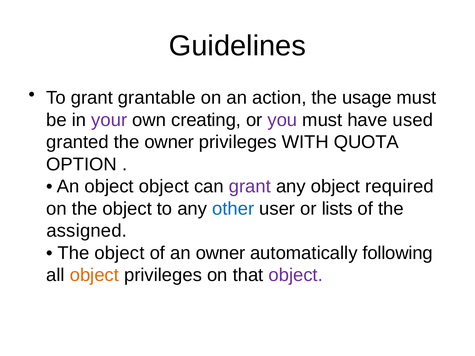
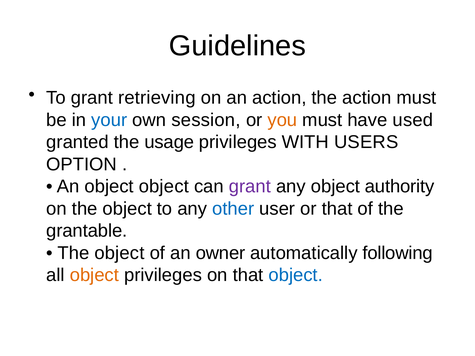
grantable: grantable -> retrieving (157, 98)
the usage: usage -> action (367, 98)
your colour: purple -> blue (109, 120)
creating: creating -> session (206, 120)
you colour: purple -> orange (282, 120)
the owner: owner -> usage (169, 142)
QUOTA: QUOTA -> USERS (366, 142)
required: required -> authority (400, 187)
or lists: lists -> that (337, 209)
assigned: assigned -> grantable (87, 231)
object colour: purple -> blue (296, 275)
